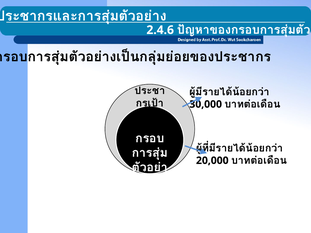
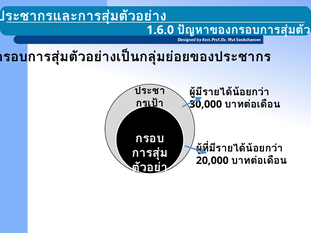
2.4.6: 2.4.6 -> 1.6.0 (160, 30)
